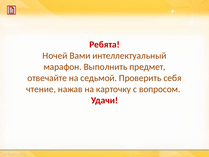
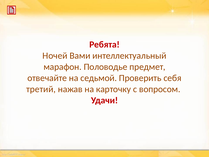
Выполнить: Выполнить -> Половодье (106, 67)
чтение: чтение -> третий (41, 89)
